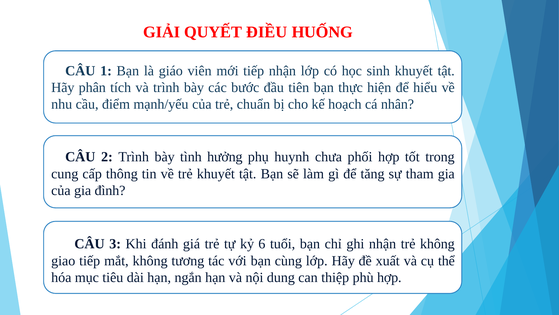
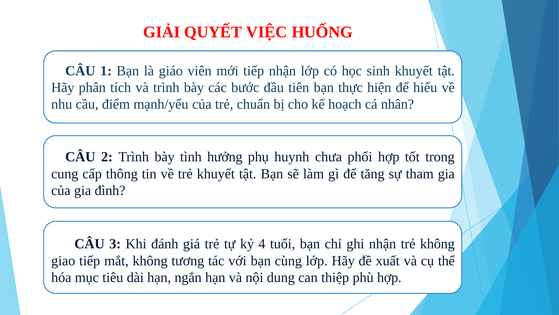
ĐIỀU: ĐIỀU -> VIỆC (267, 32)
6: 6 -> 4 (262, 244)
